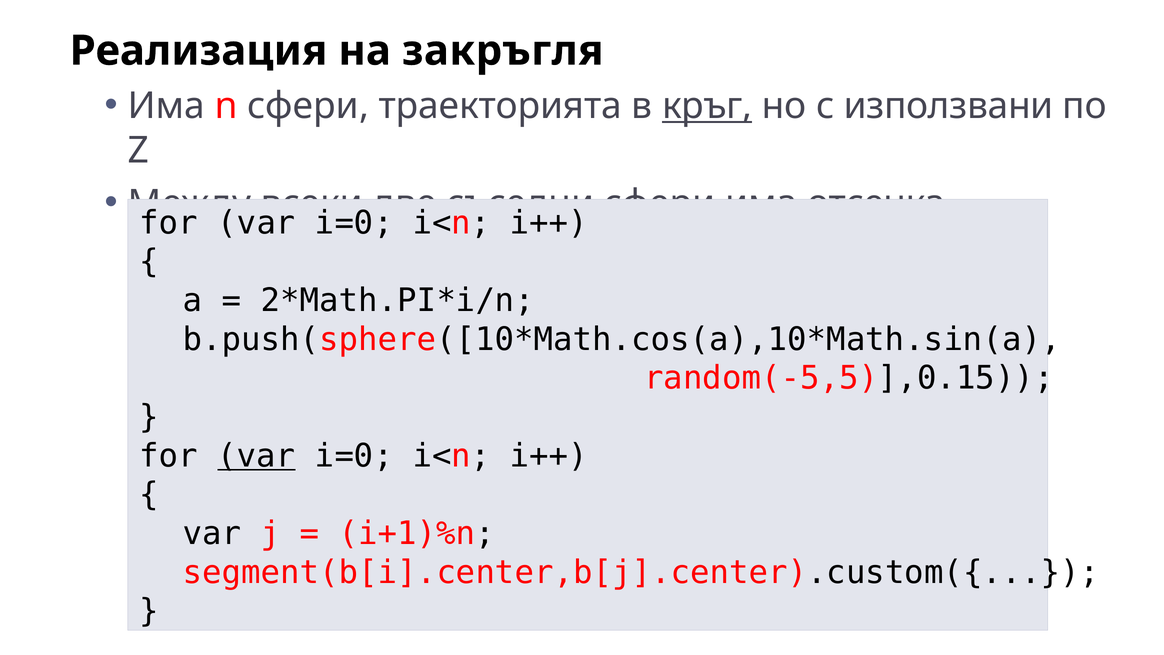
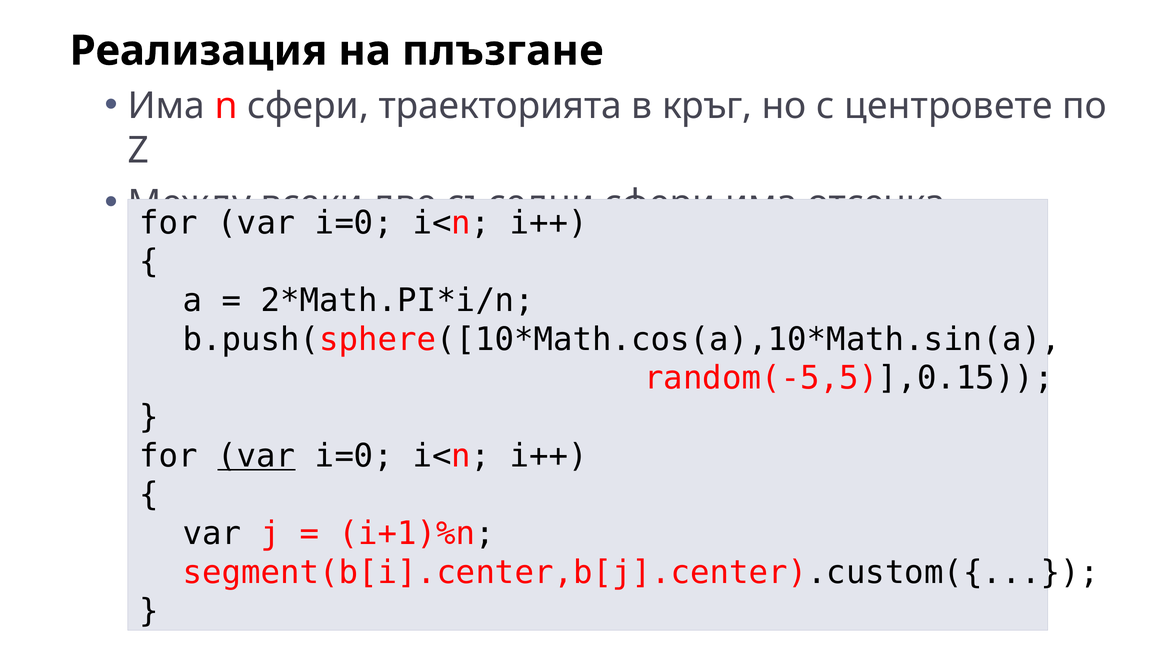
закръгля: закръгля -> плъзгане (503, 51)
кръг underline: present -> none (707, 106)
използвани: използвани -> центровете (948, 106)
